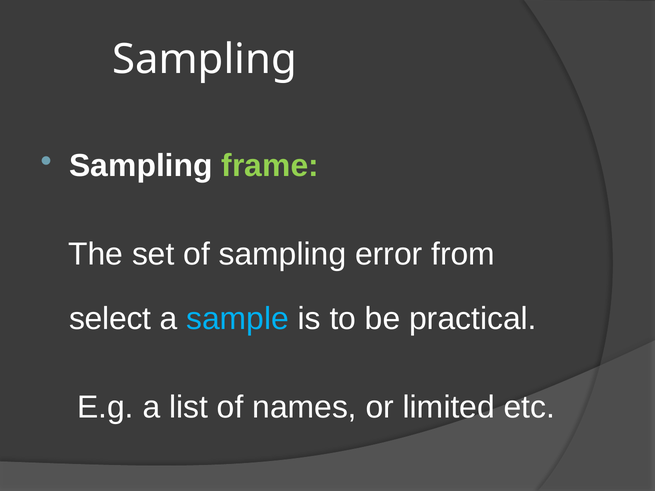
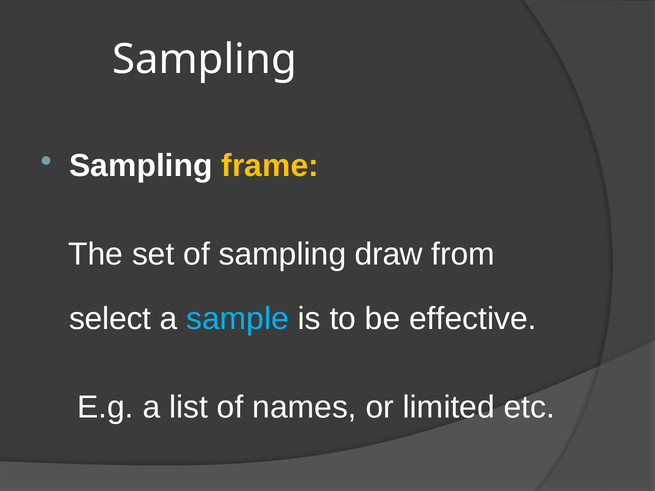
frame colour: light green -> yellow (270, 166)
error: error -> draw (389, 254)
practical: practical -> effective (473, 319)
